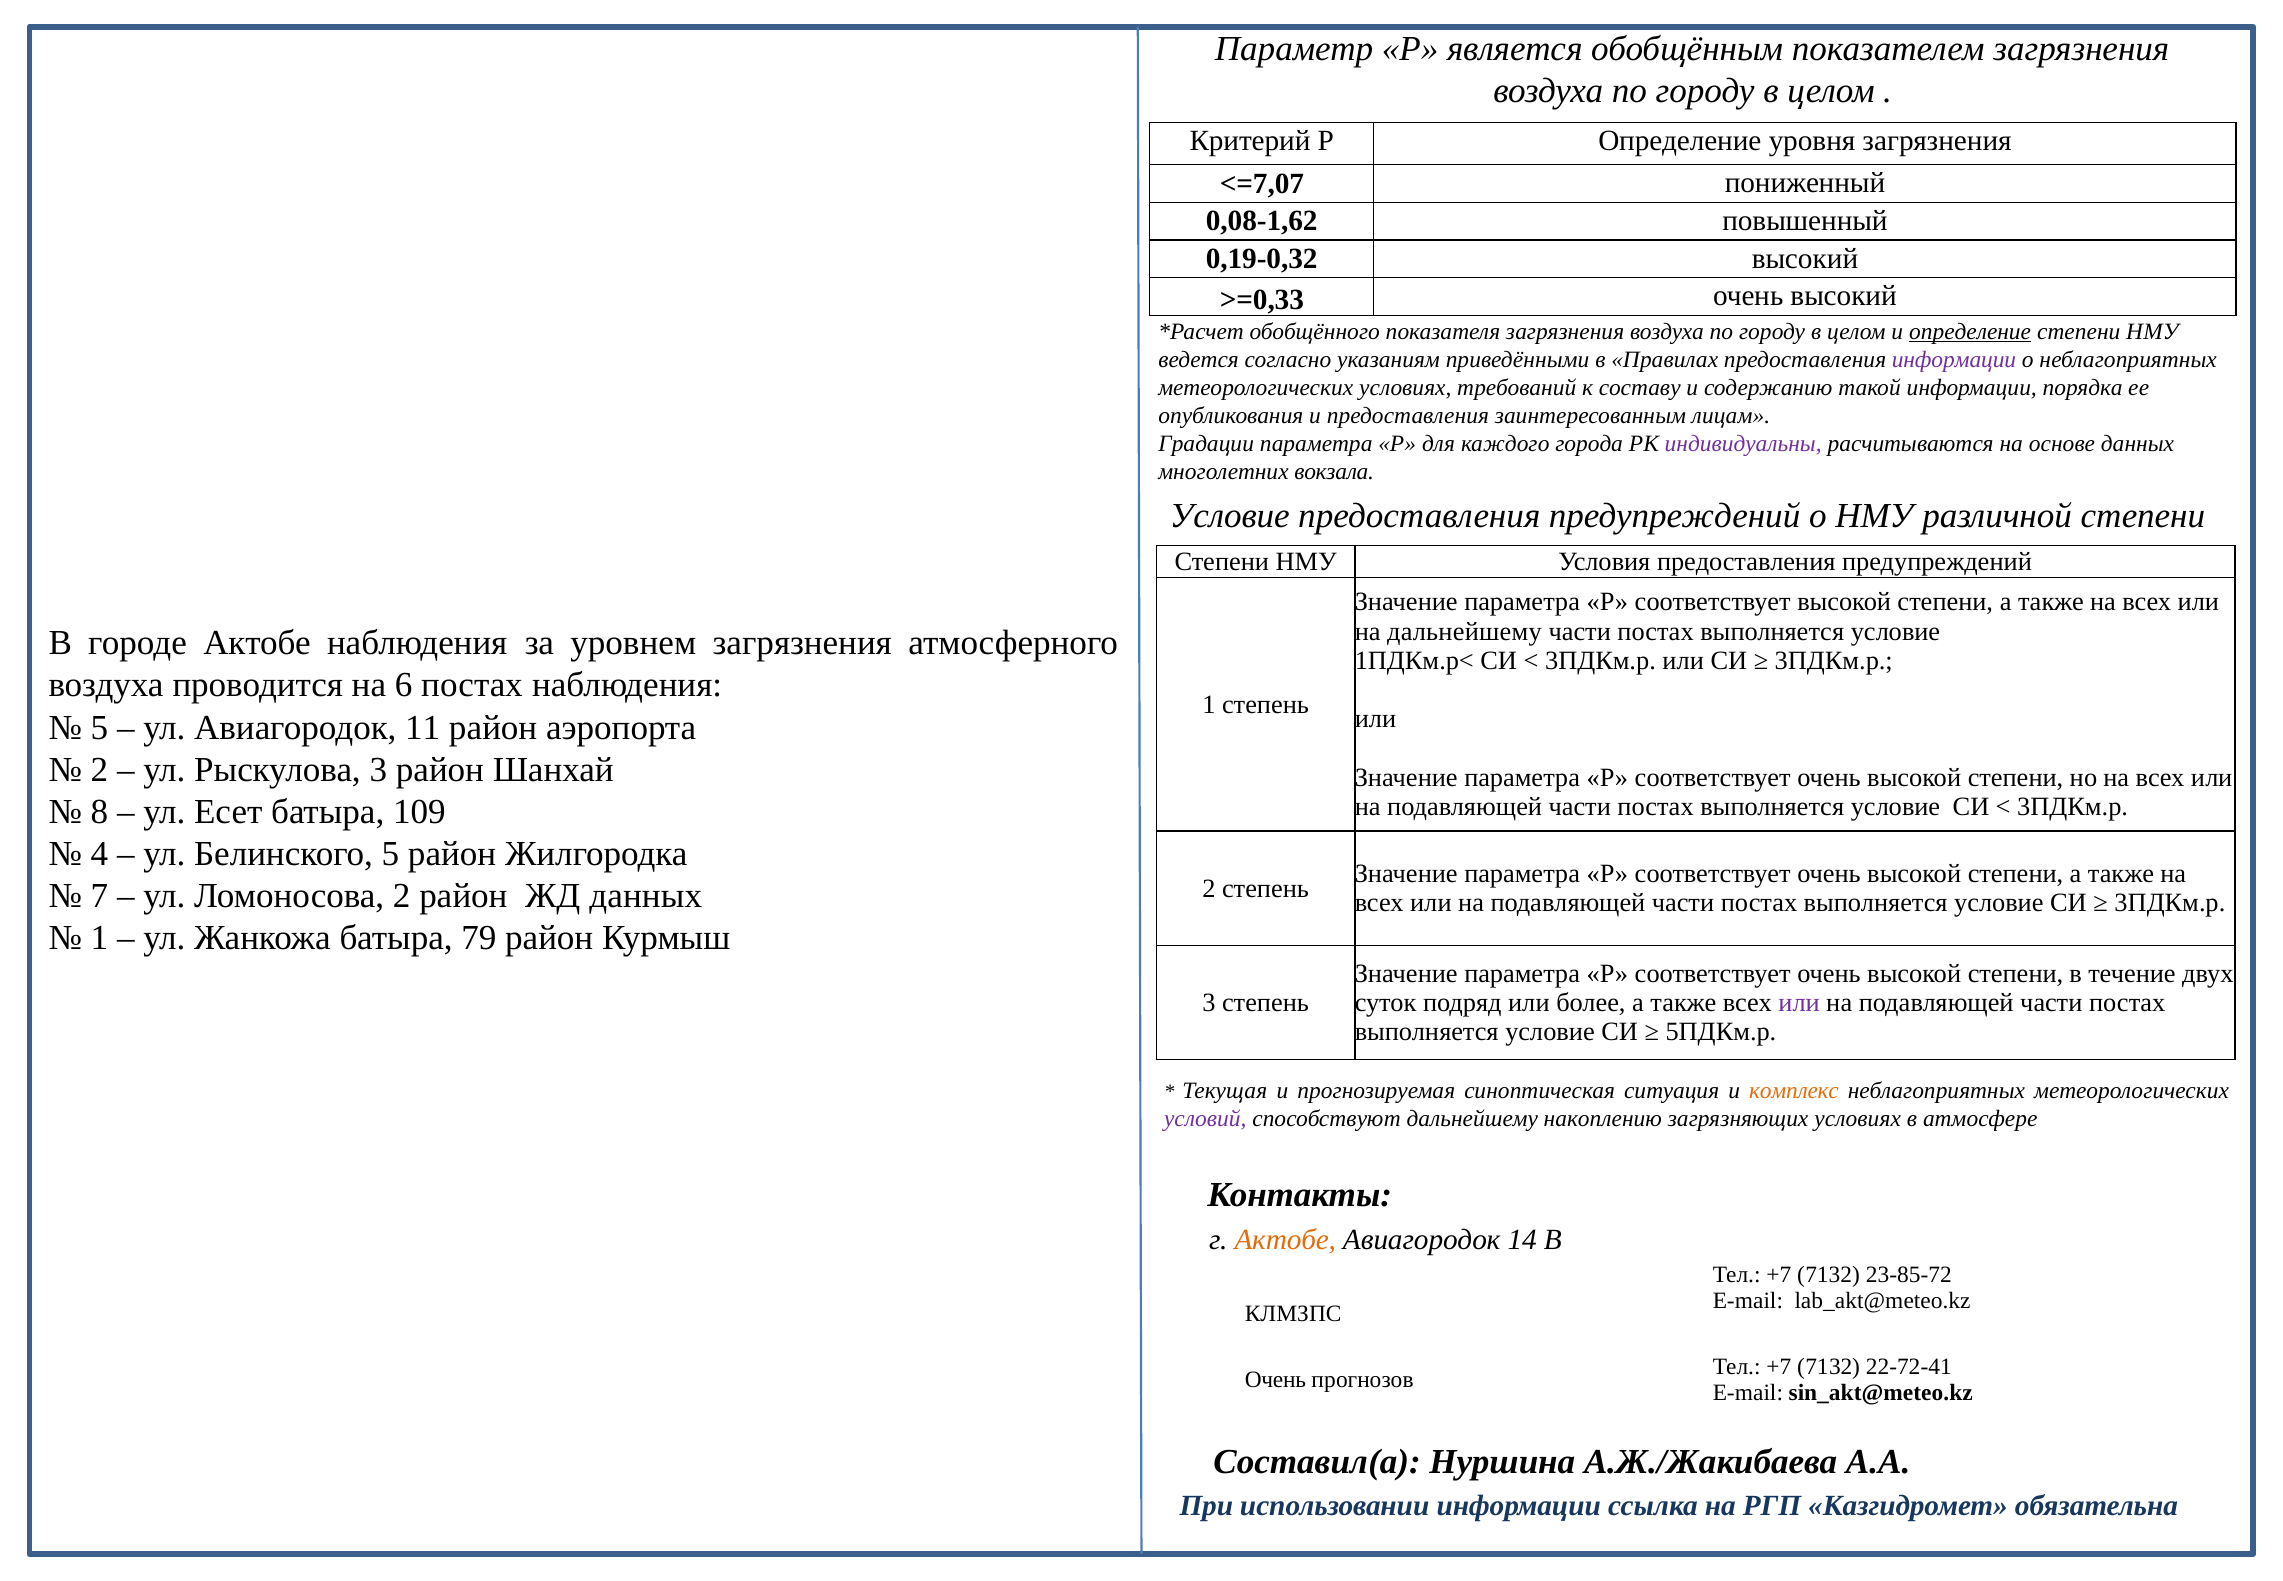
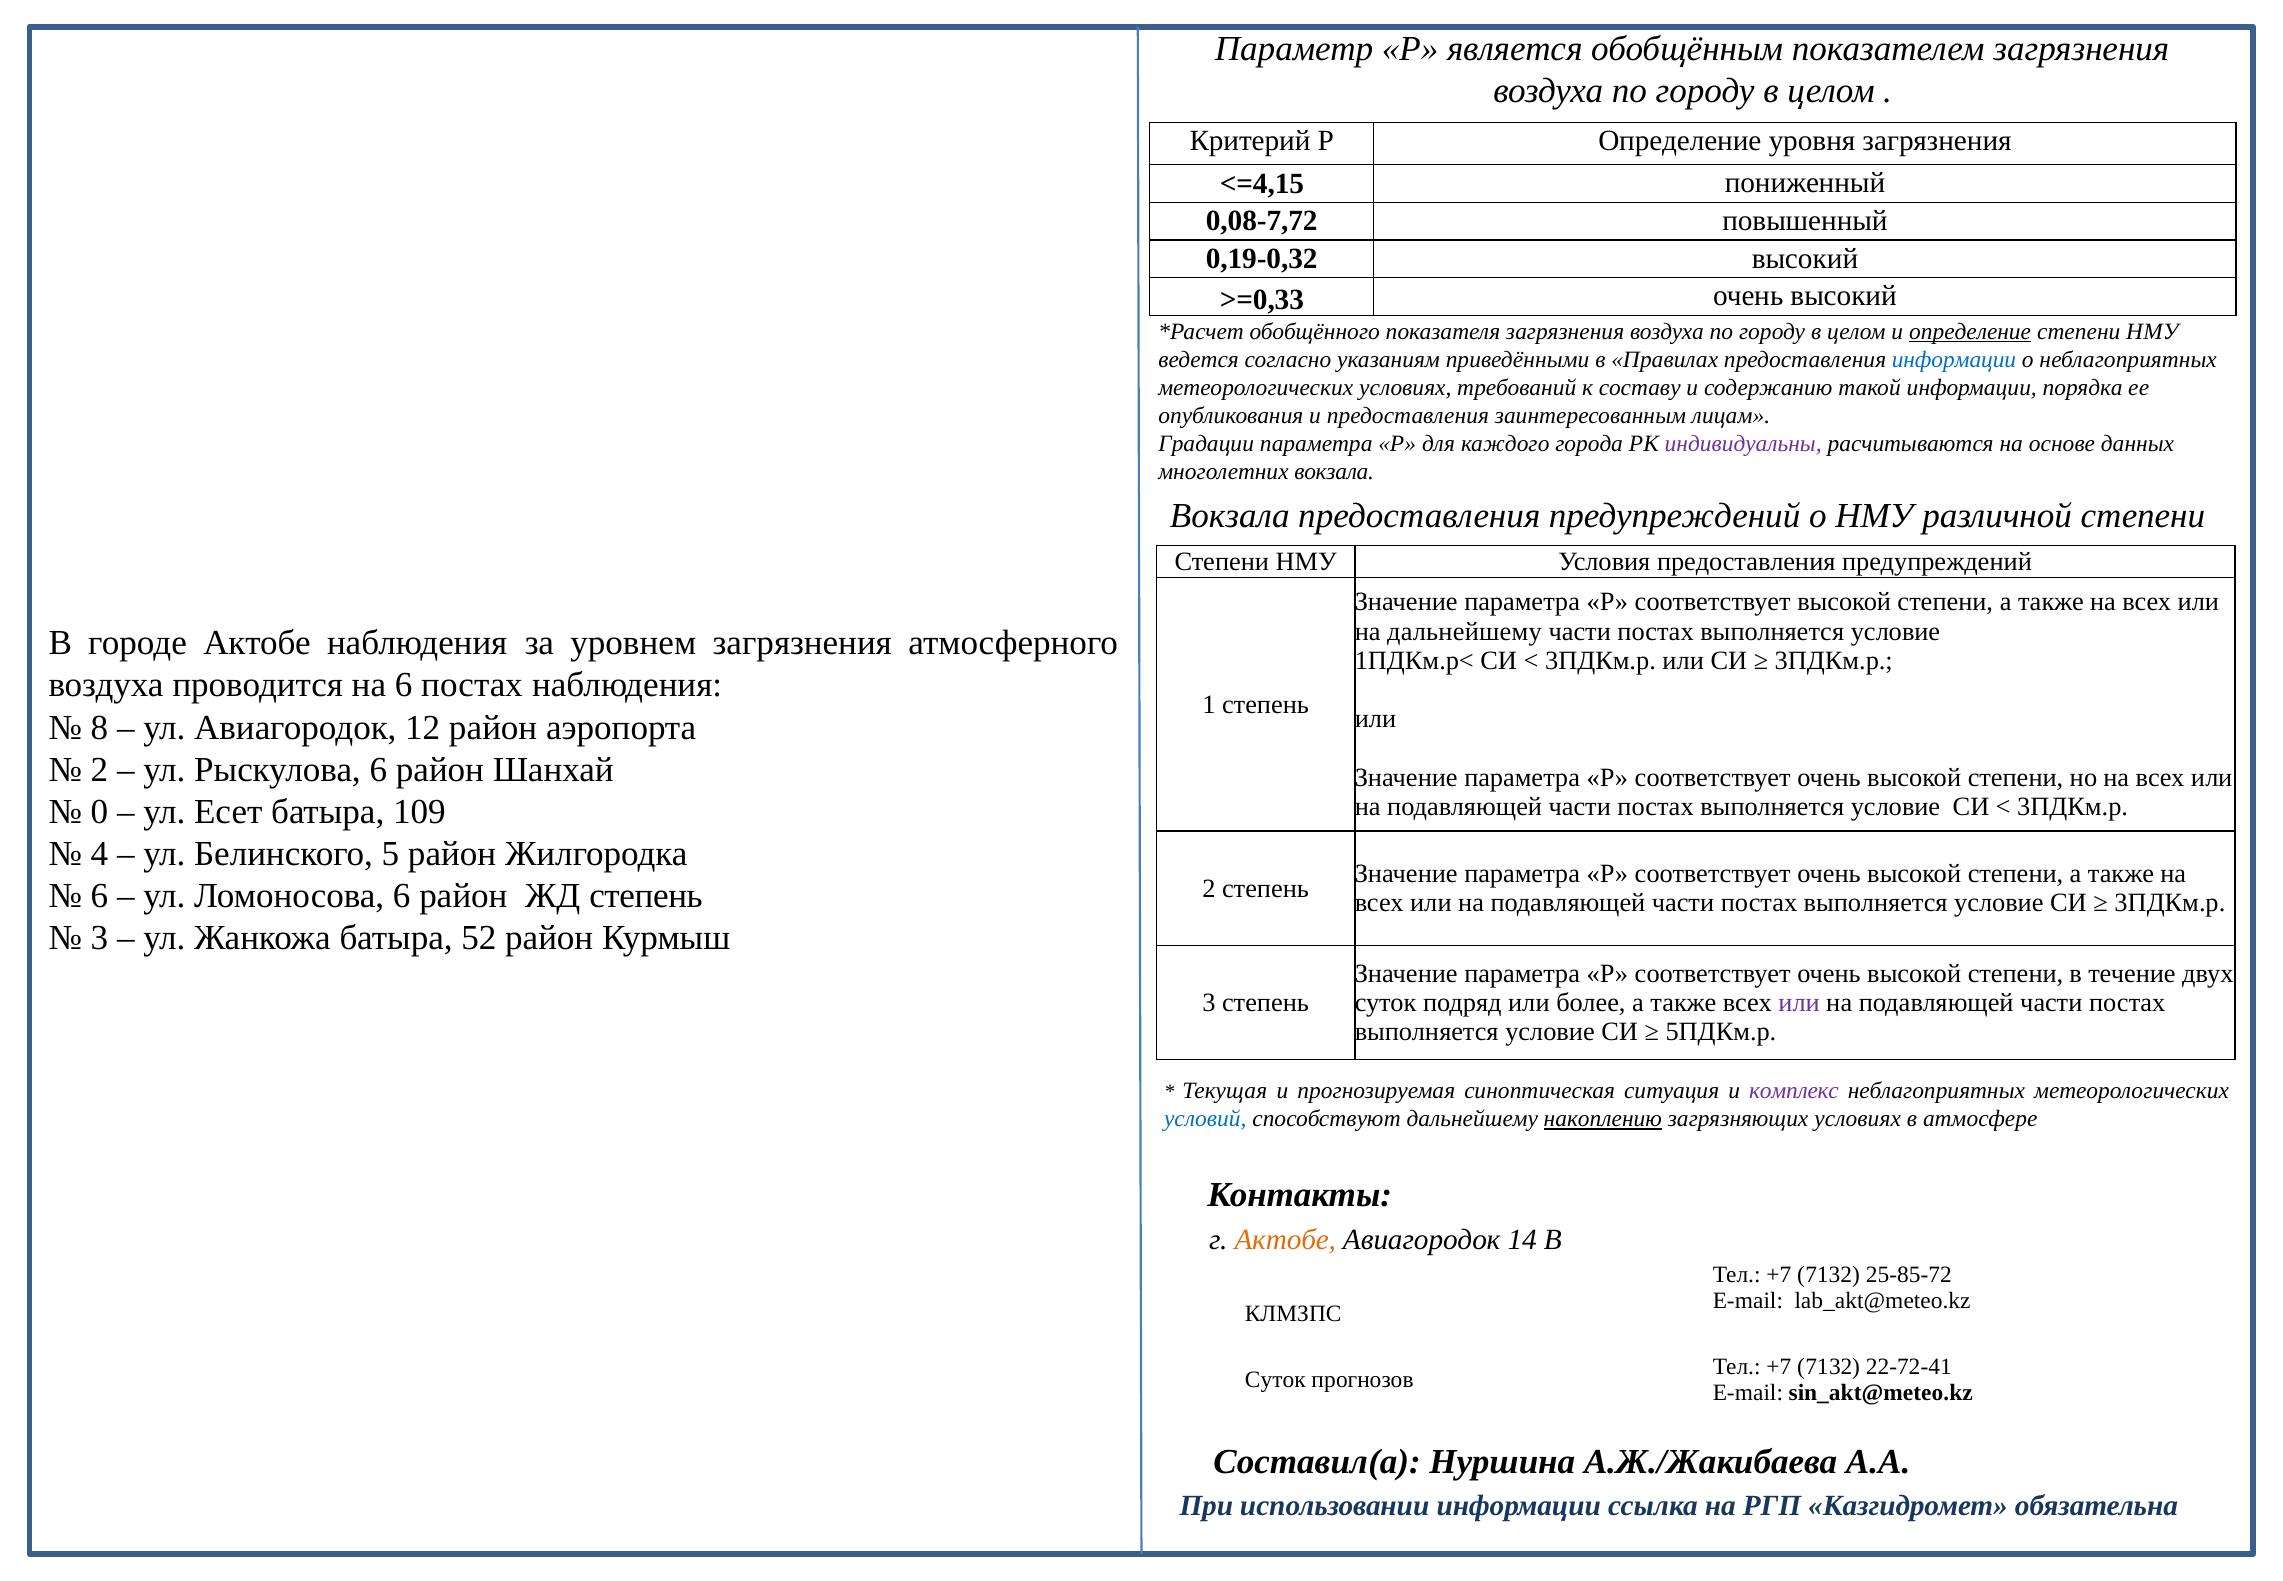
<=7,07: <=7,07 -> <=4,15 (1262, 184)
0,08-1,62: 0,08-1,62 -> 0,08-7,72 (1262, 221)
информации colour: purple -> blue (1954, 359)
Условие: Условие -> Вокзала (1230, 515)
5: 5 -> 8 (99, 727)
11: 11 -> 12 (423, 727)
Рыскулова 3: 3 -> 6 (378, 769)
8: 8 -> 0 (99, 812)
7: 7 -> 6 (99, 896)
Ломоносова 2: 2 -> 6 (402, 896)
ЖД данных: данных -> степень (646, 896)
1: 1 -> 3 (99, 938)
79: 79 -> 52 (479, 938)
комплекс colour: orange -> purple (1794, 1091)
условий colour: purple -> blue (1205, 1119)
накоплению underline: none -> present (1603, 1119)
23-85-72: 23-85-72 -> 25-85-72 (1909, 1275)
Очень: Очень -> Суток (1275, 1379)
